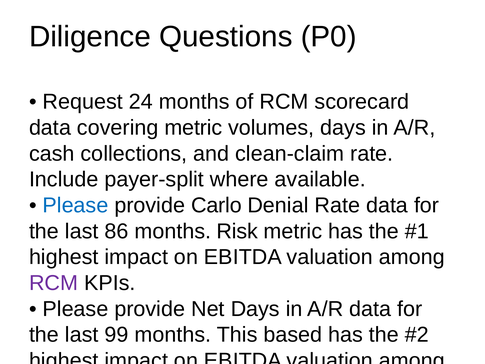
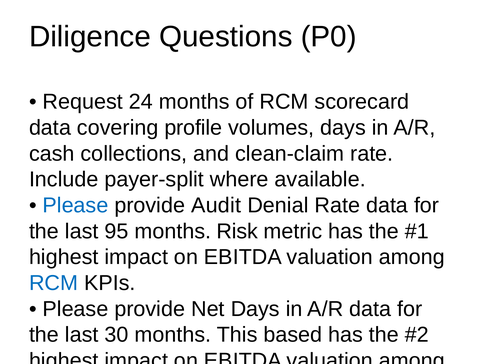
covering metric: metric -> profile (193, 128)
Carlo: Carlo -> Audit (216, 205)
86: 86 -> 95 (116, 231)
RCM colour: purple -> blue (54, 283)
99: 99 -> 30 (116, 335)
